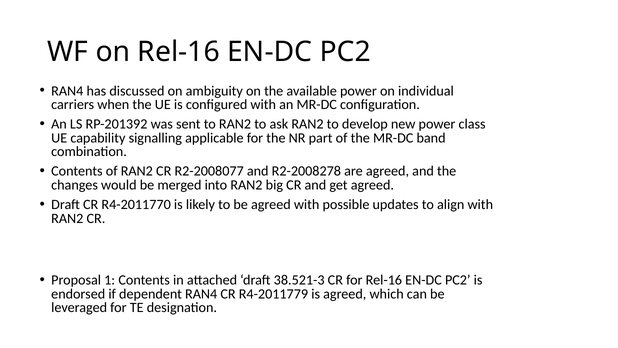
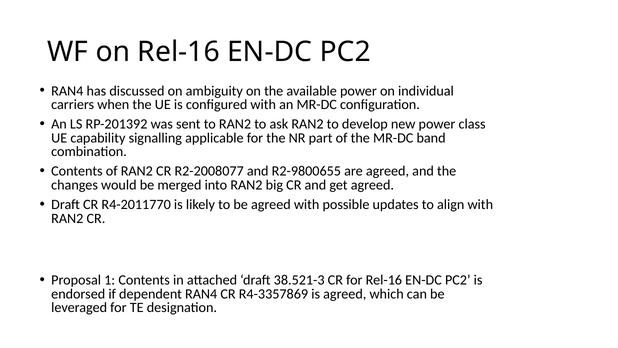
R2-2008278: R2-2008278 -> R2-9800655 (306, 171)
R4-2011779: R4-2011779 -> R4-3357869 (273, 294)
